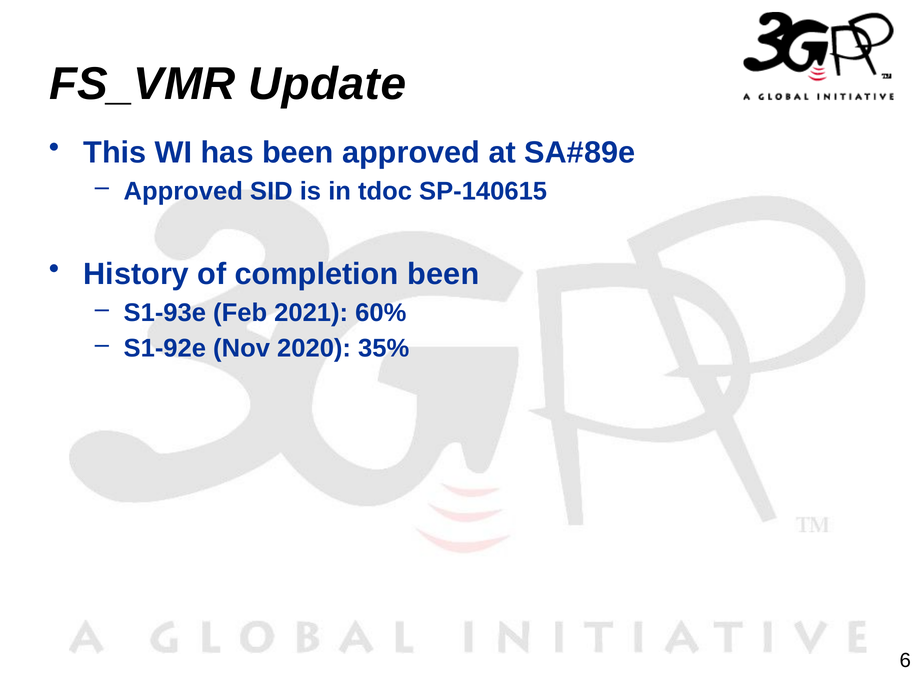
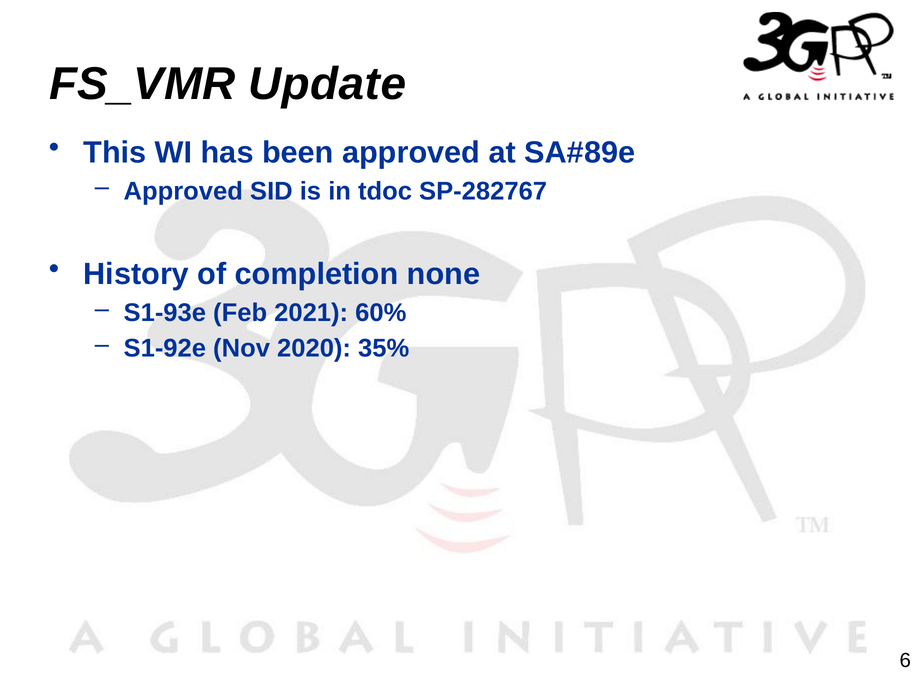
SP-140615: SP-140615 -> SP-282767 (483, 191)
completion been: been -> none (443, 274)
